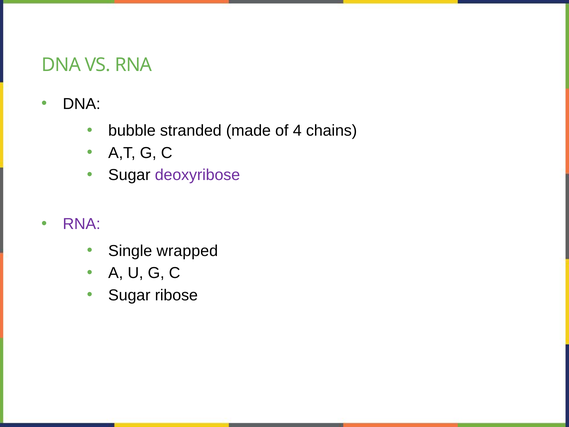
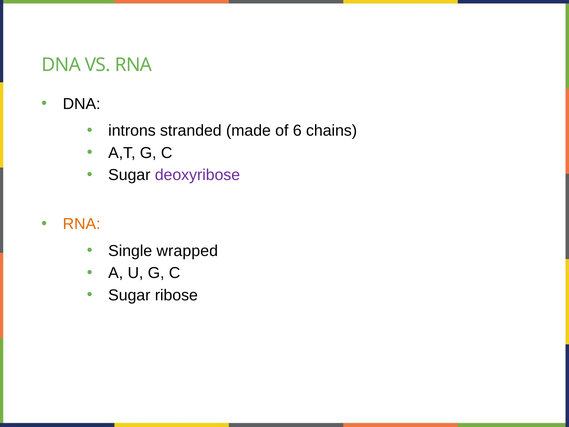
bubble: bubble -> introns (132, 131)
4: 4 -> 6 (297, 131)
RNA colour: purple -> orange (82, 224)
